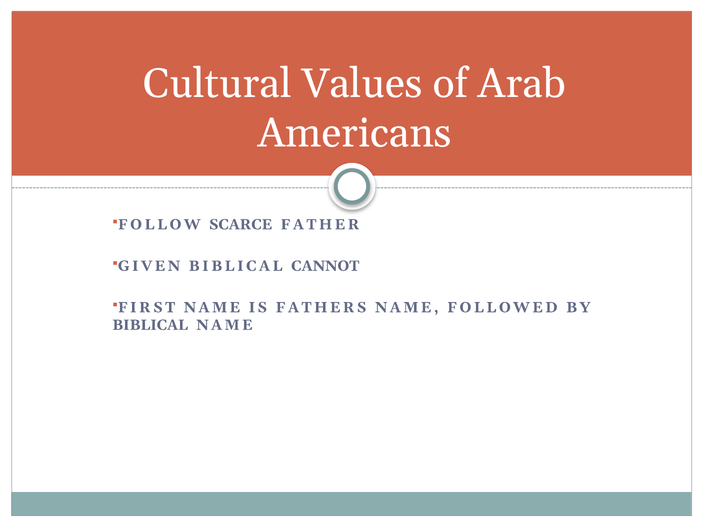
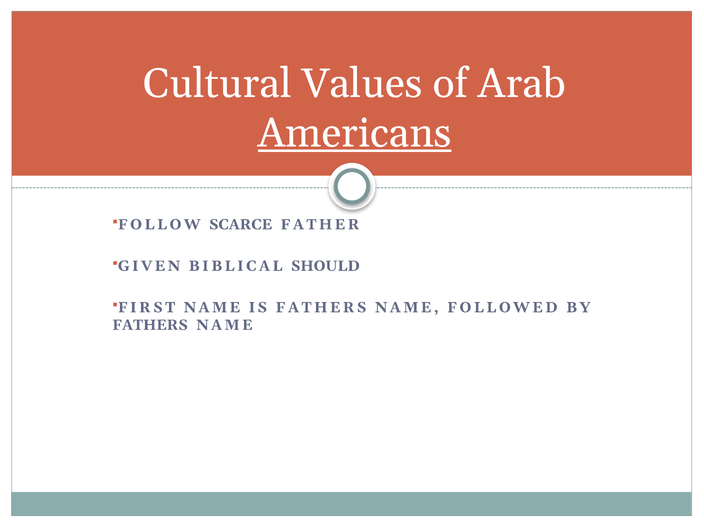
Americans underline: none -> present (355, 133)
CANNOT: CANNOT -> SHOULD (325, 266)
BIBLICAL: BIBLICAL -> FATHERS (150, 325)
